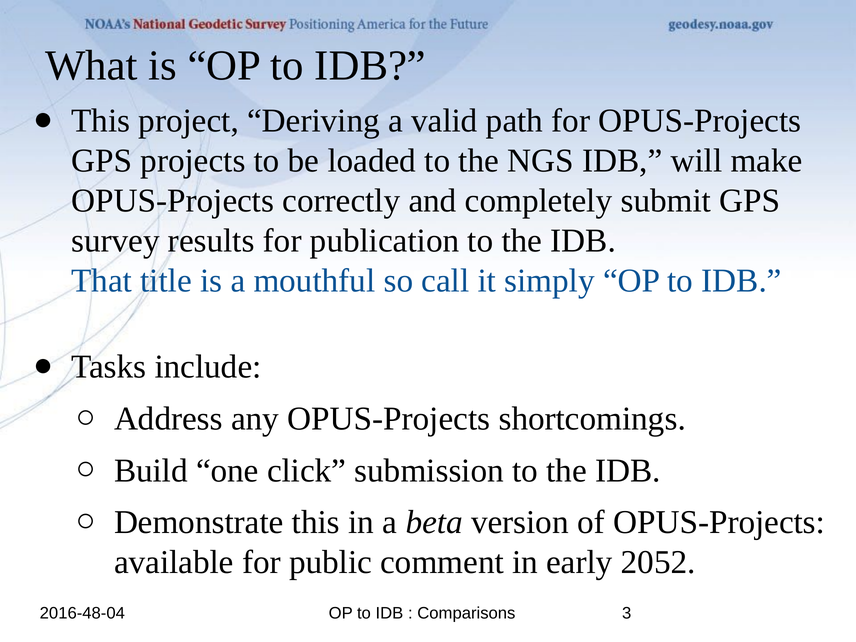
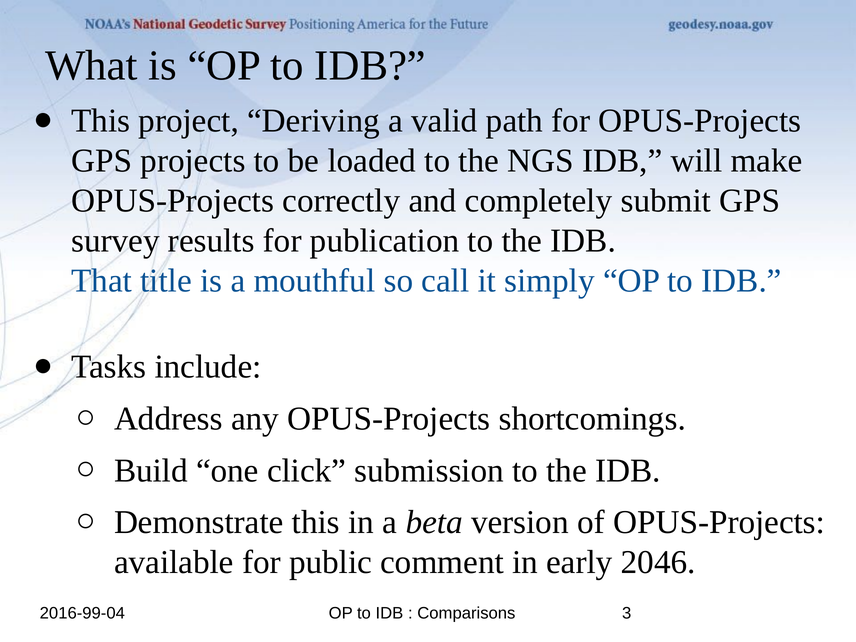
2052: 2052 -> 2046 (658, 562)
2016-48-04: 2016-48-04 -> 2016-99-04 (82, 613)
